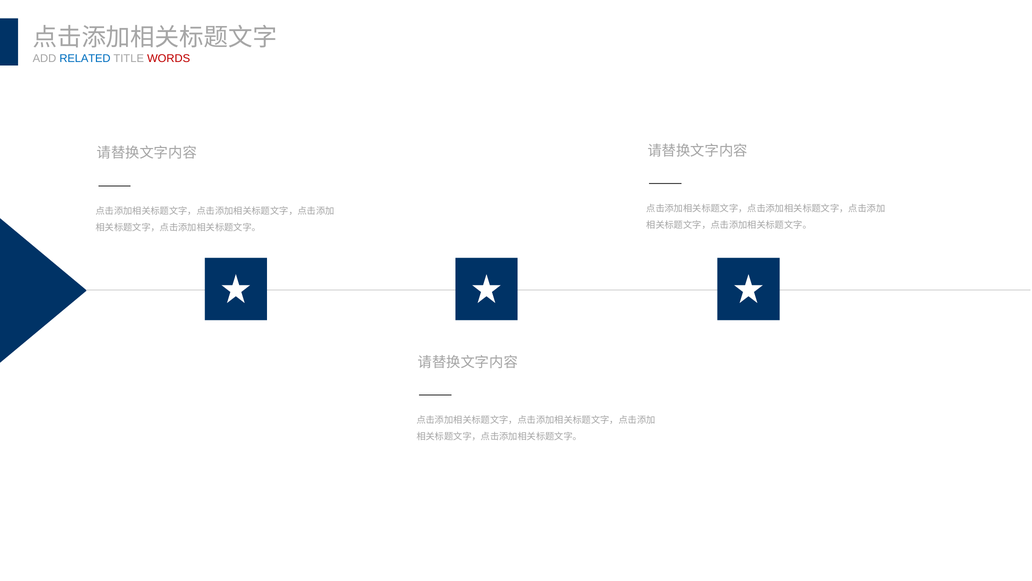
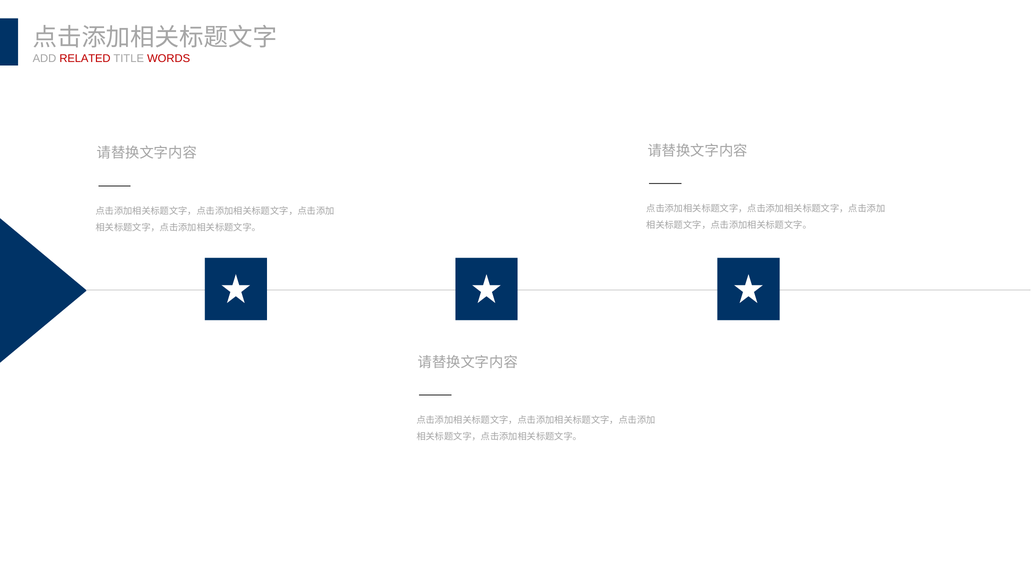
RELATED colour: blue -> red (85, 59)
